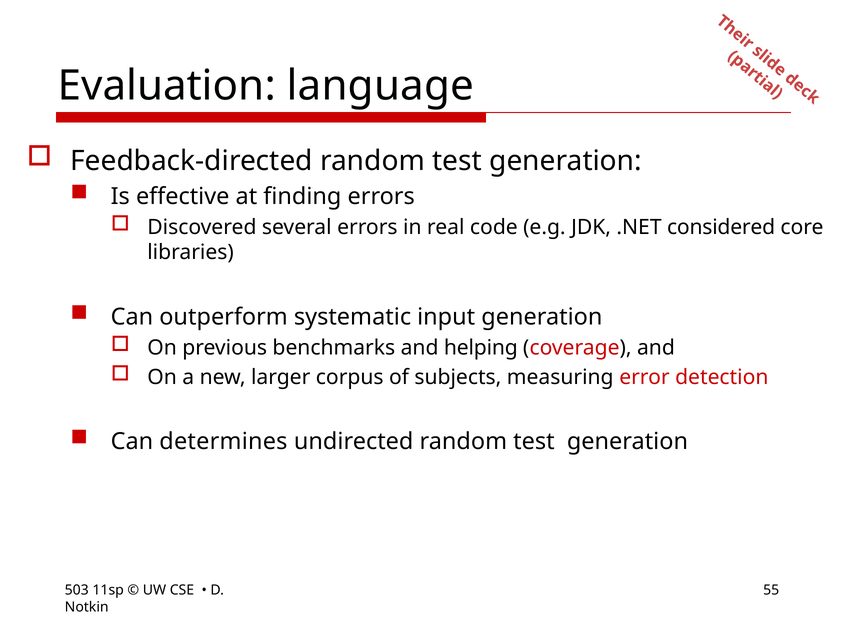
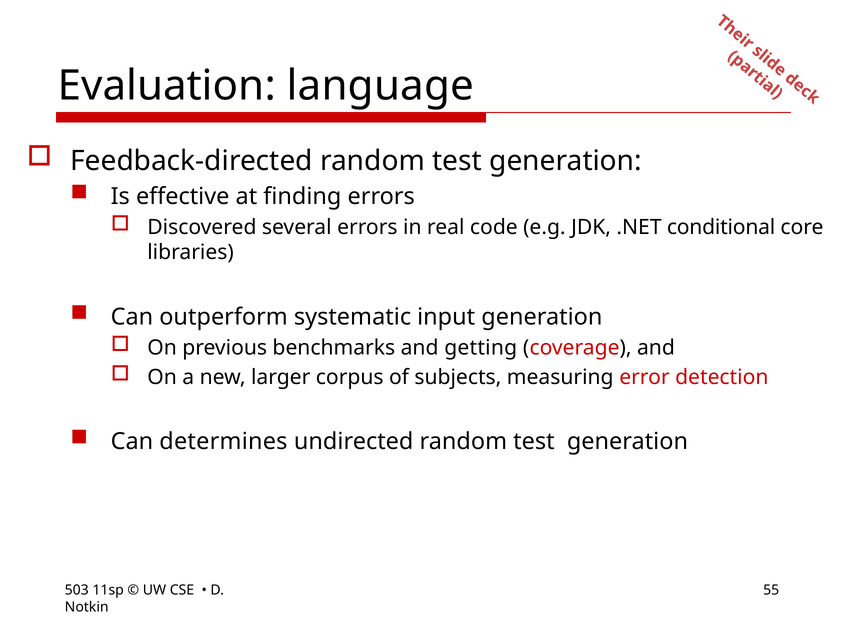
considered: considered -> conditional (721, 227)
helping: helping -> getting (481, 348)
